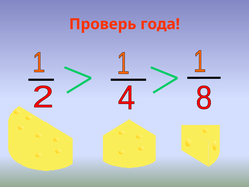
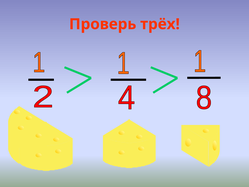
года: года -> трёх (160, 24)
